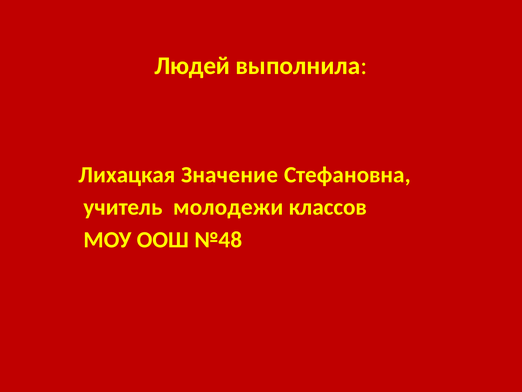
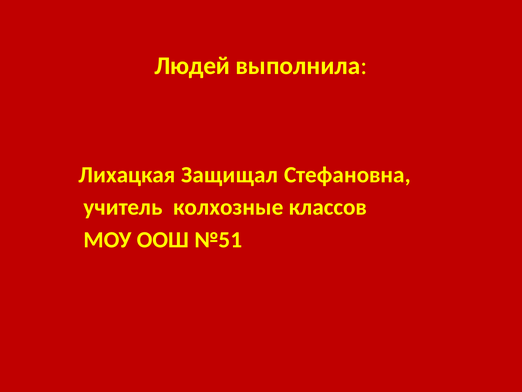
Значение: Значение -> Защищал (230, 174)
молодежи: молодежи -> колхозные (228, 207)
№48: №48 -> №51 (218, 239)
